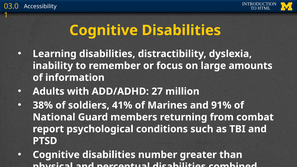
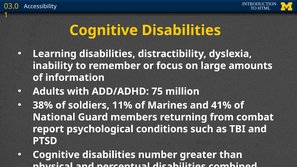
27: 27 -> 75 (157, 91)
41%: 41% -> 11% (122, 105)
91%: 91% -> 41% (221, 105)
